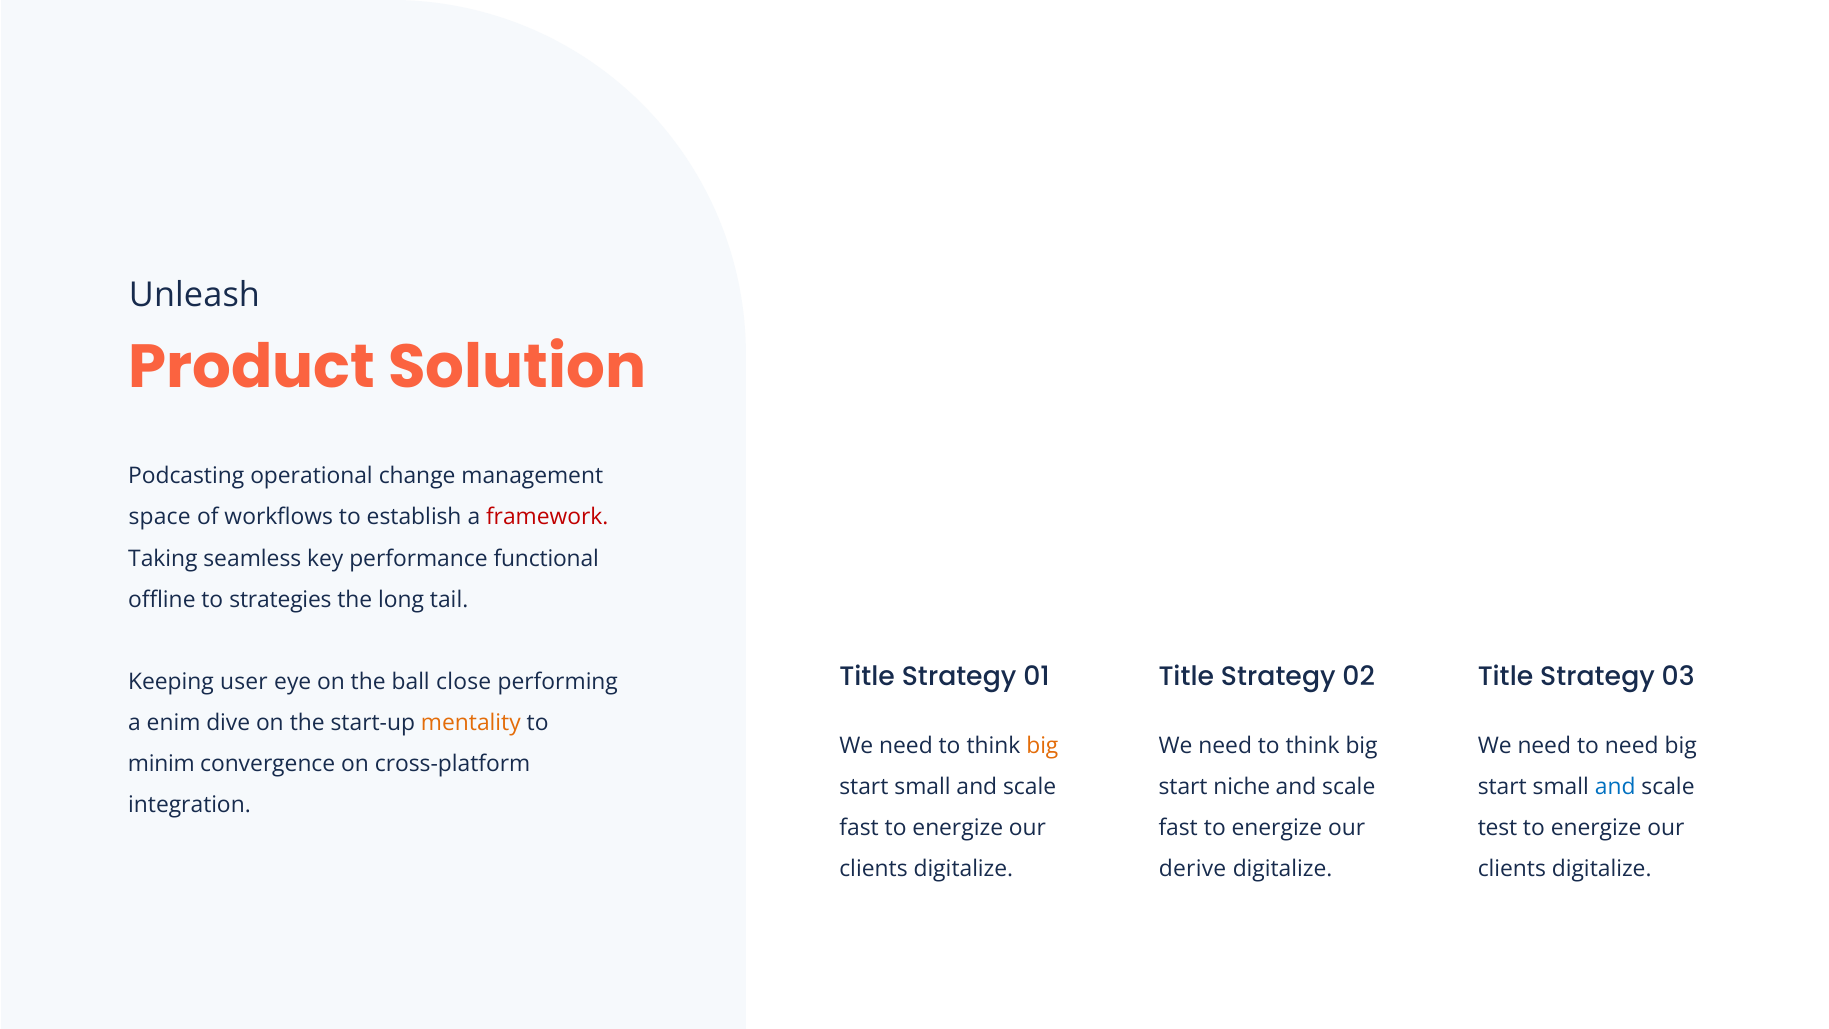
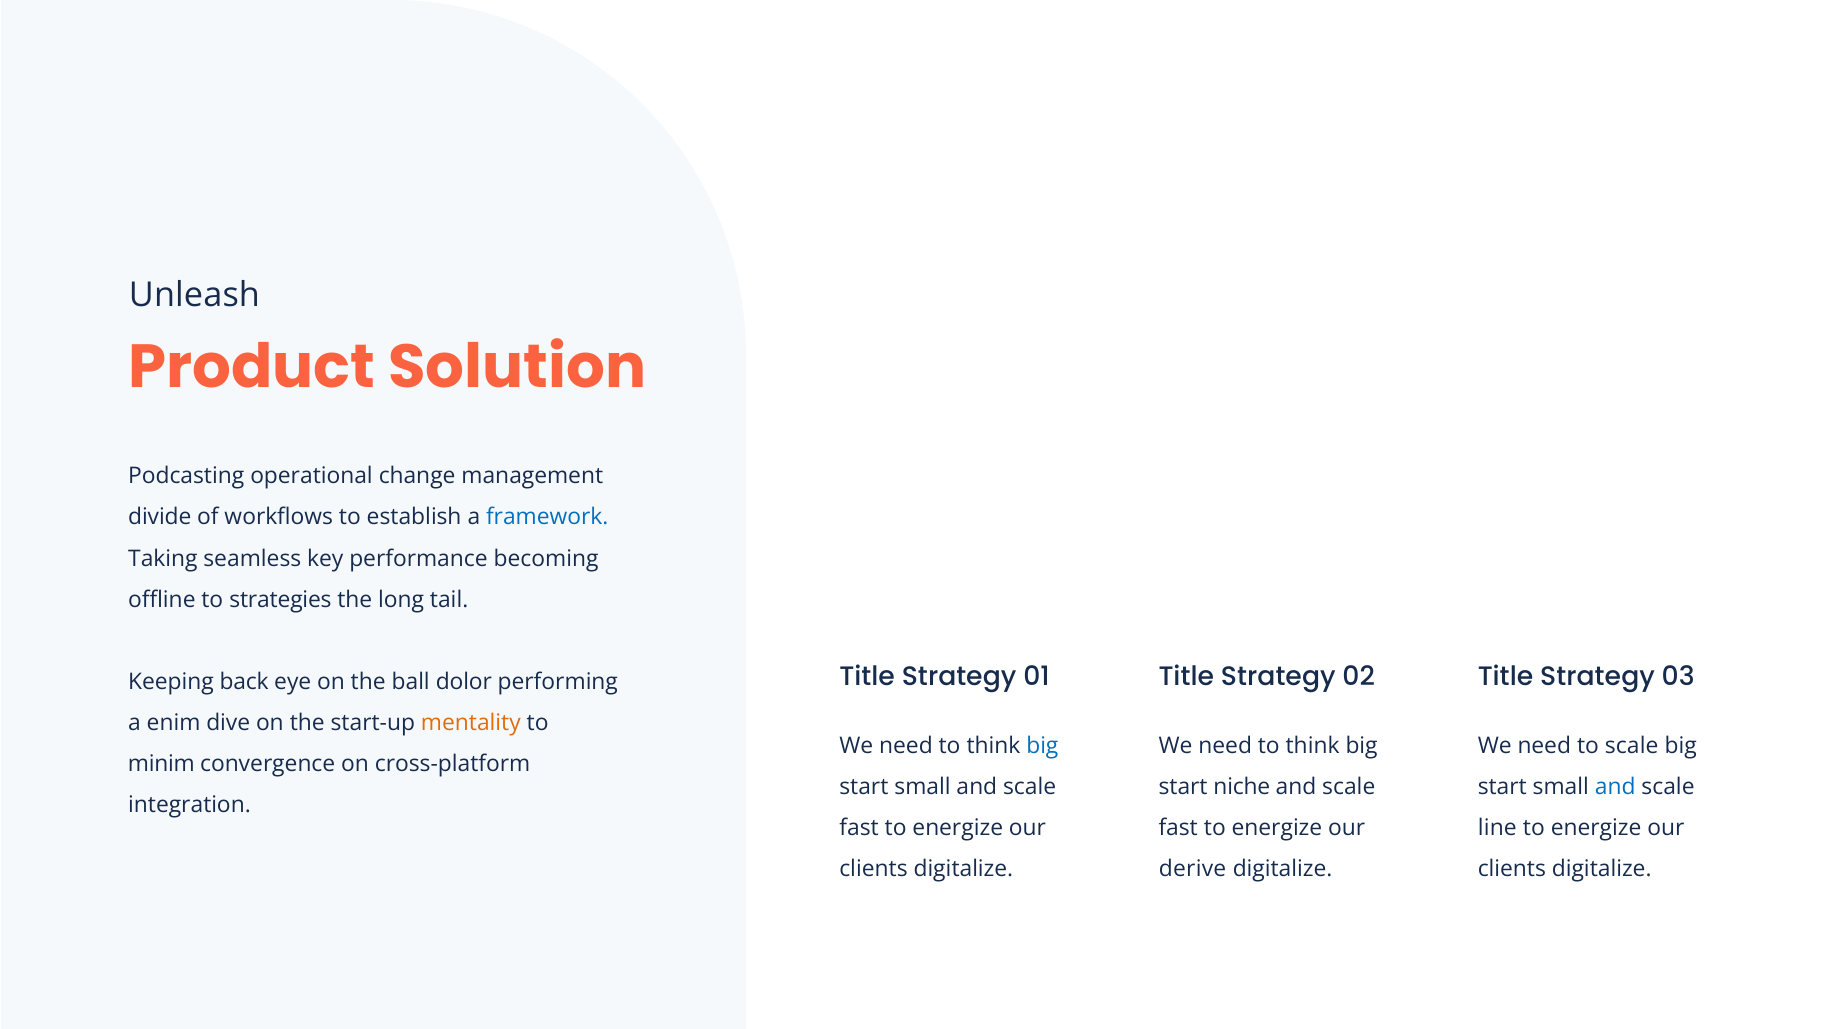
space: space -> divide (160, 517)
framework colour: red -> blue (547, 517)
functional: functional -> becoming (546, 558)
user: user -> back (244, 682)
close: close -> dolor (464, 682)
big colour: orange -> blue (1042, 745)
to need: need -> scale (1632, 745)
test: test -> line (1497, 828)
